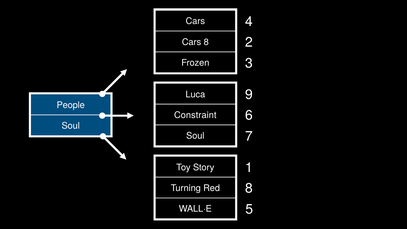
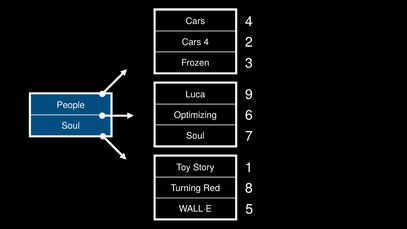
Cars 8: 8 -> 4 (206, 42)
Constraint: Constraint -> Optimizing (195, 115)
